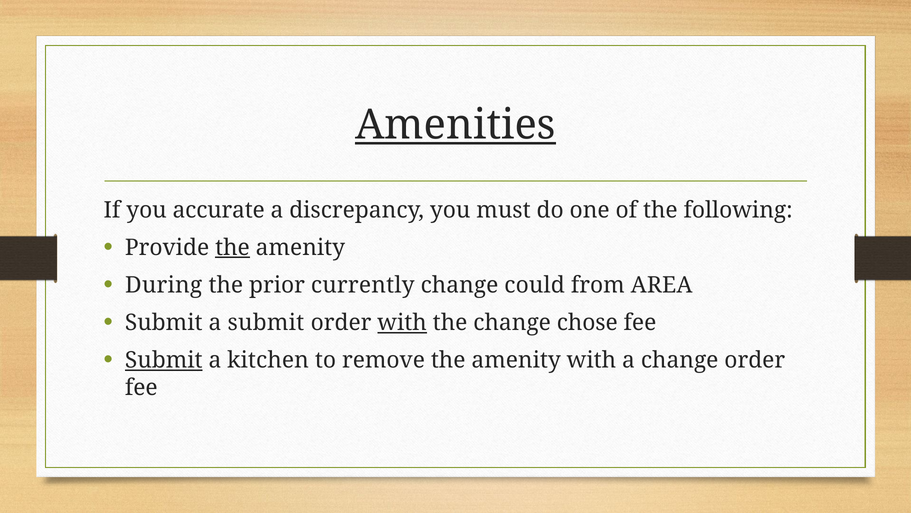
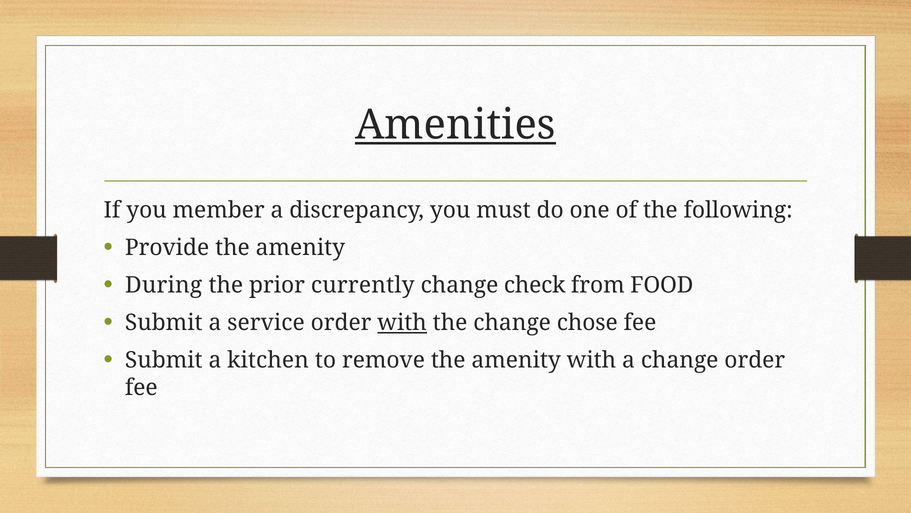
accurate: accurate -> member (219, 210)
the underline: present -> none (232, 247)
could: could -> check (535, 285)
AREA: AREA -> FOOD (662, 285)
a submit: submit -> service (266, 322)
Submit underline: present -> none (164, 360)
